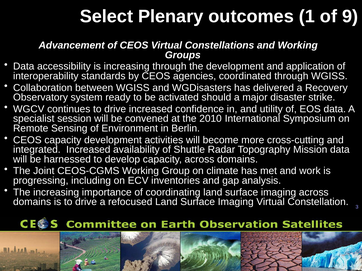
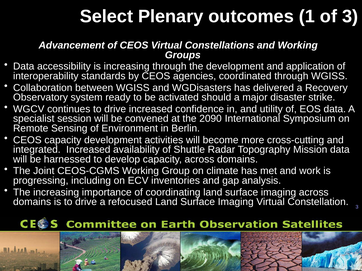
of 9: 9 -> 3 (350, 16)
2010: 2010 -> 2090 (211, 119)
